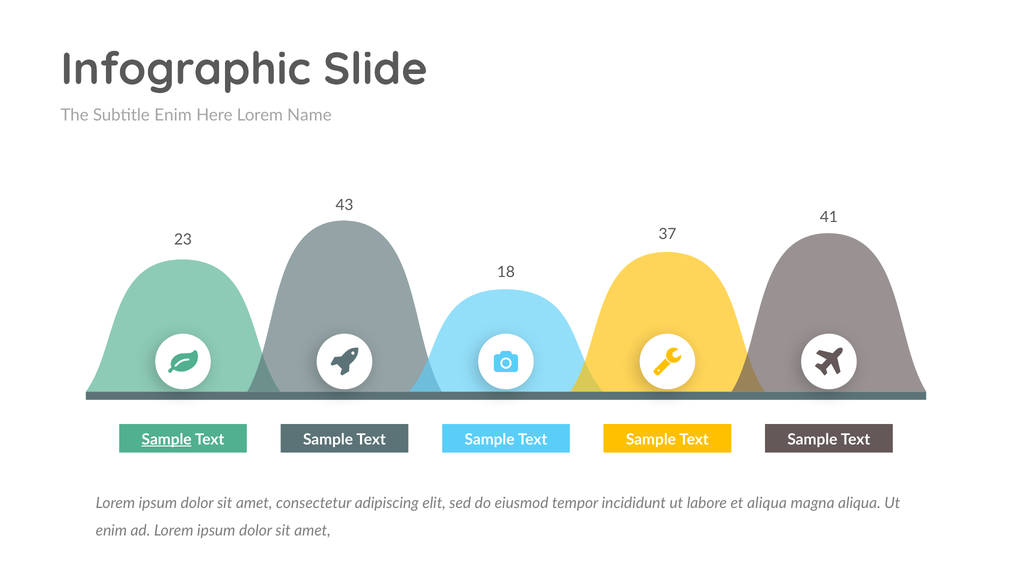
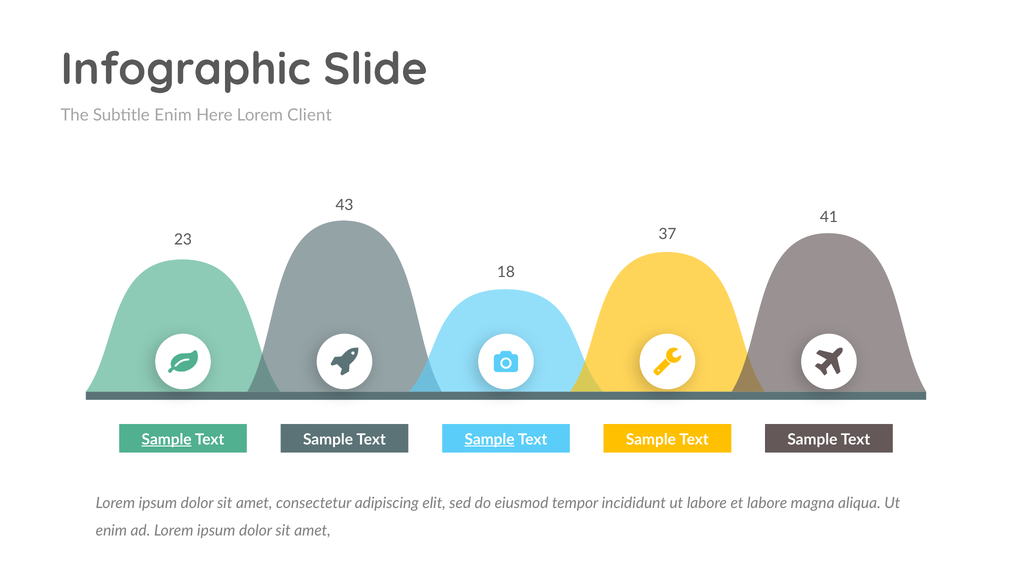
Name: Name -> Client (309, 115)
Sample underline: none -> present (490, 440)
et aliqua: aliqua -> labore (767, 503)
